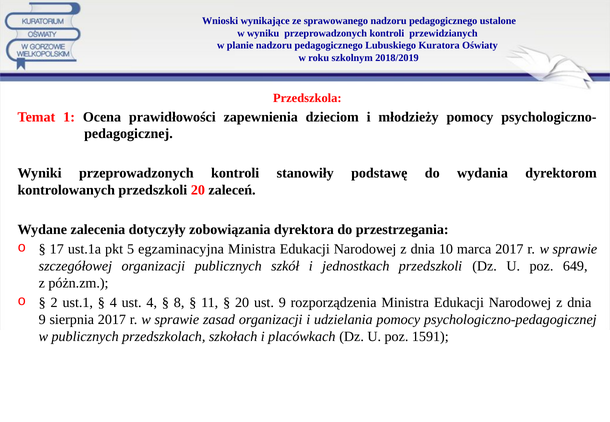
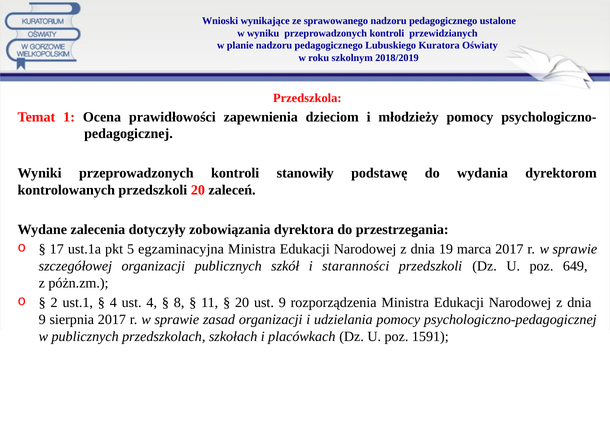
10: 10 -> 19 (446, 249)
jednostkach: jednostkach -> staranności (356, 266)
